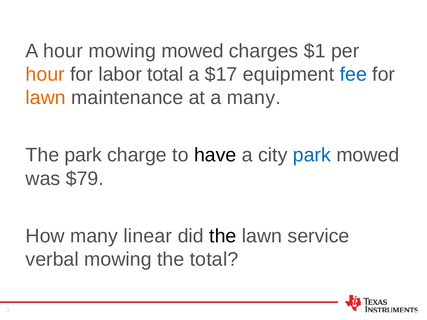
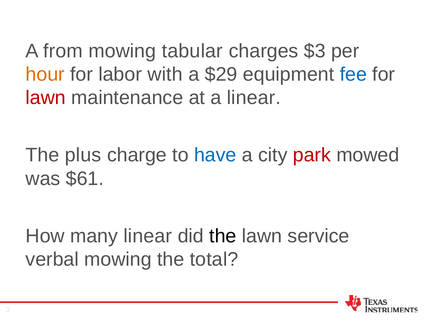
A hour: hour -> from (63, 51)
mowing mowed: mowed -> tabular (192, 51)
$1: $1 -> $3 (315, 51)
labor total: total -> with (165, 74)
$17: $17 -> $29 (221, 74)
lawn colour: orange -> red (46, 98)
a many: many -> linear (254, 98)
The park: park -> plus (83, 155)
have colour: black -> blue (215, 155)
park colour: blue -> red (312, 155)
$79: $79 -> $61 (85, 179)
